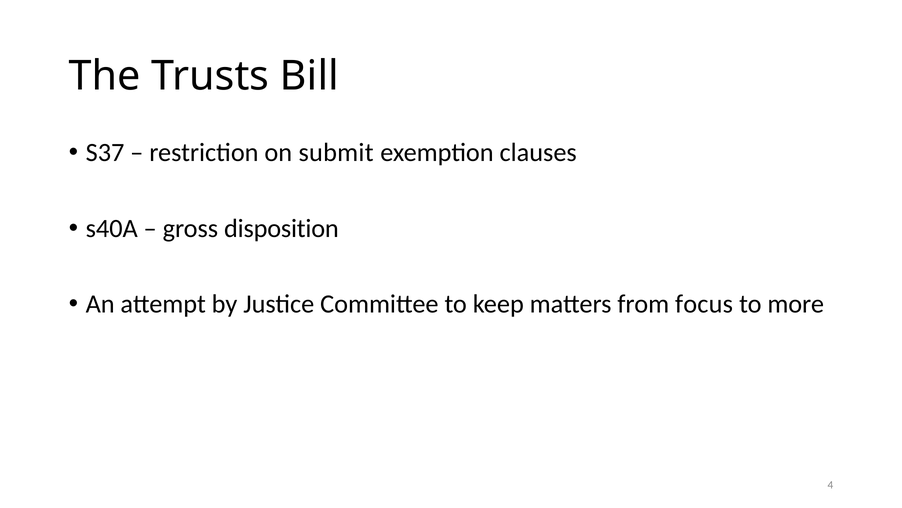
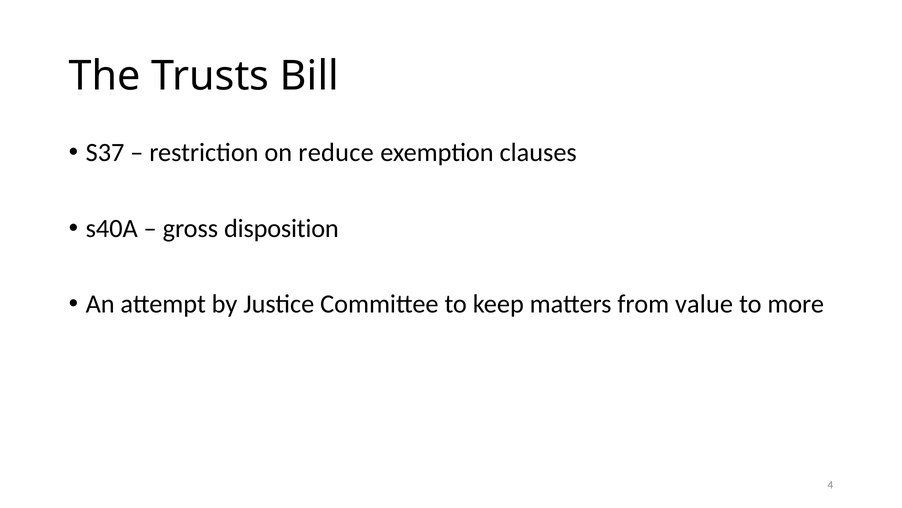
submit: submit -> reduce (336, 153)
focus: focus -> value (704, 304)
